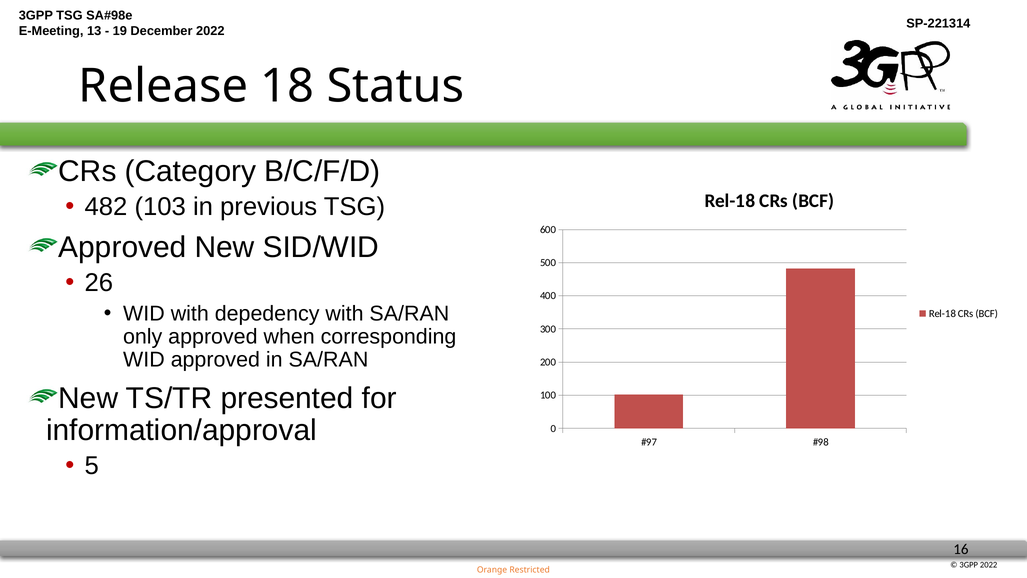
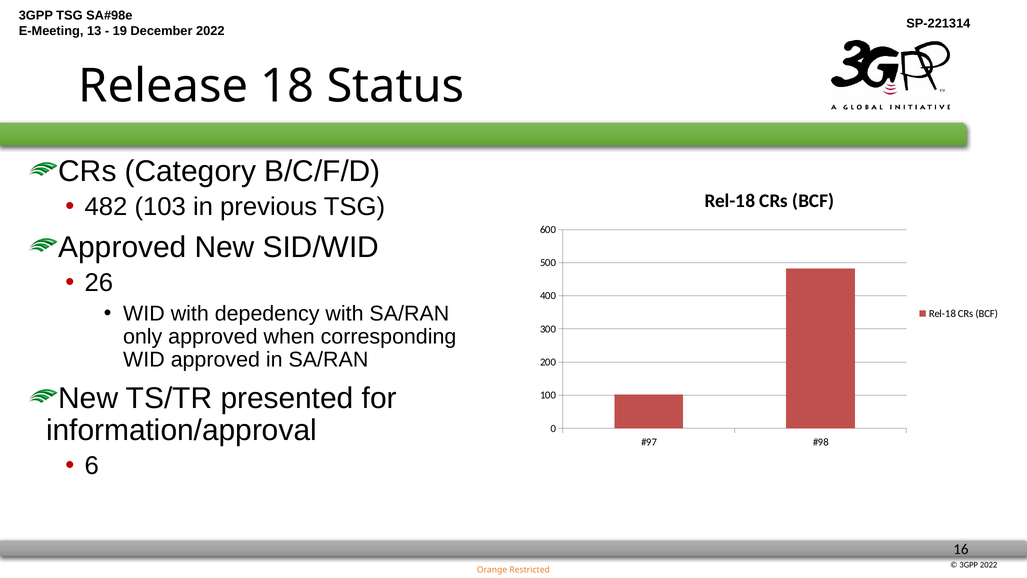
5: 5 -> 6 (92, 466)
